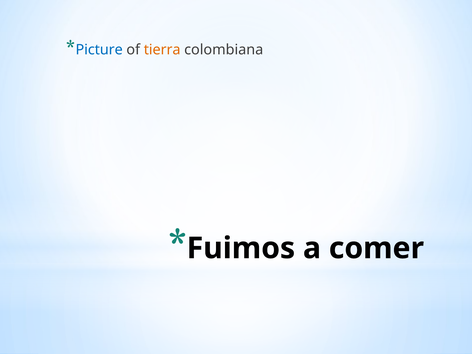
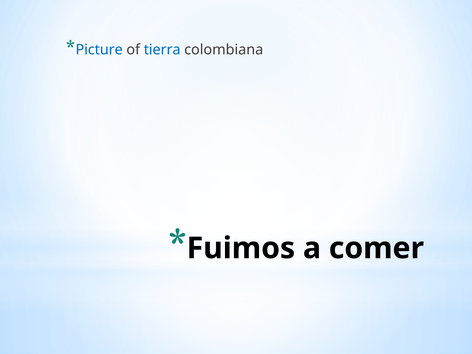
tierra colour: orange -> blue (162, 50)
